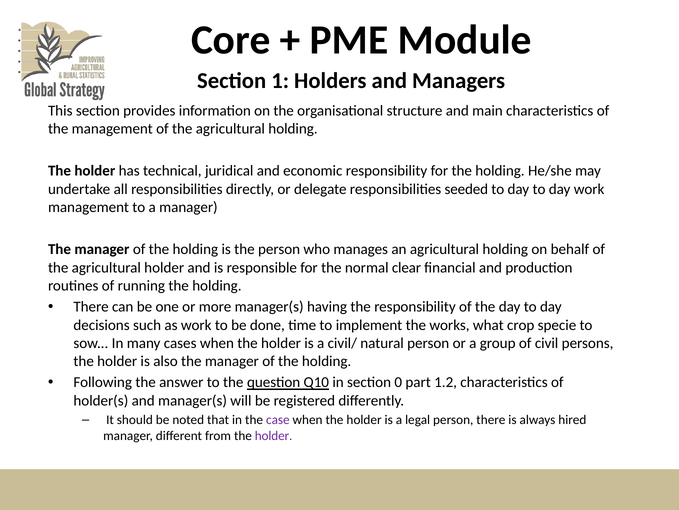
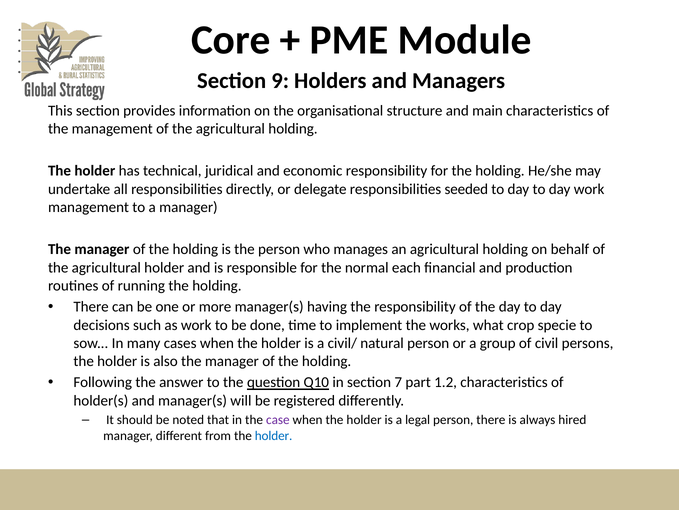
1: 1 -> 9 (280, 81)
clear: clear -> each (406, 267)
0: 0 -> 7 (398, 382)
holder colour: purple -> blue (274, 435)
